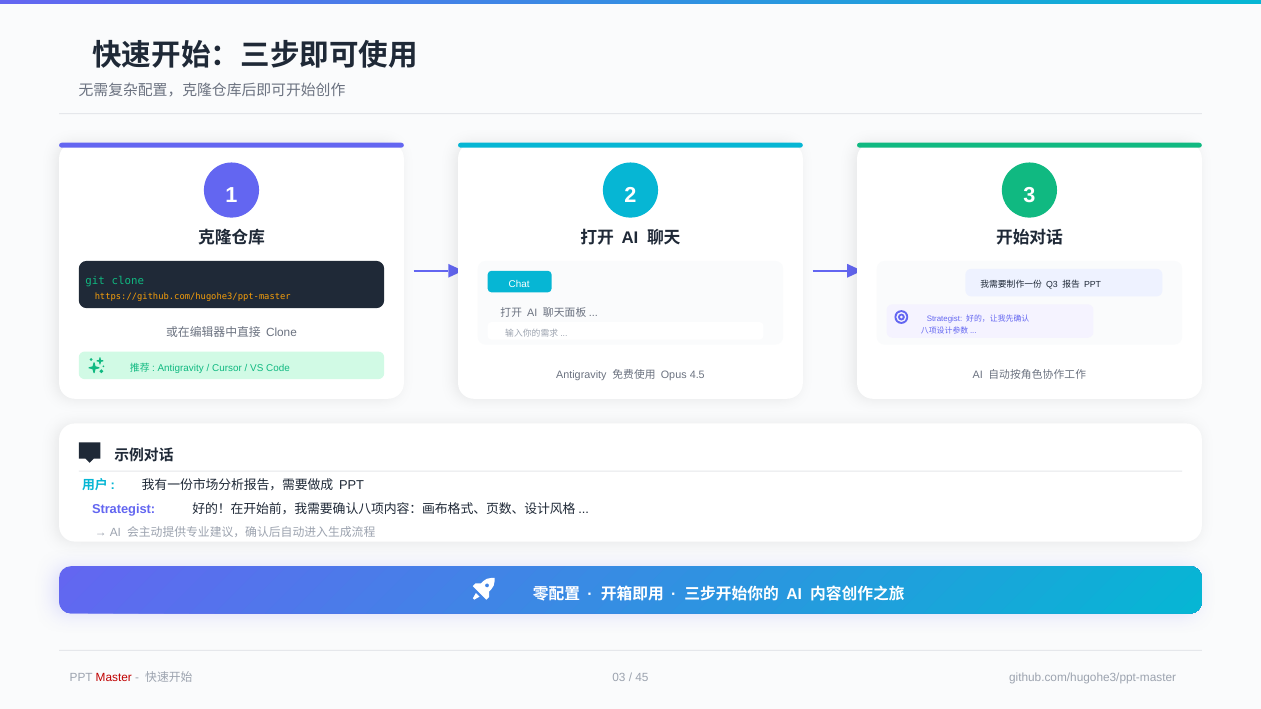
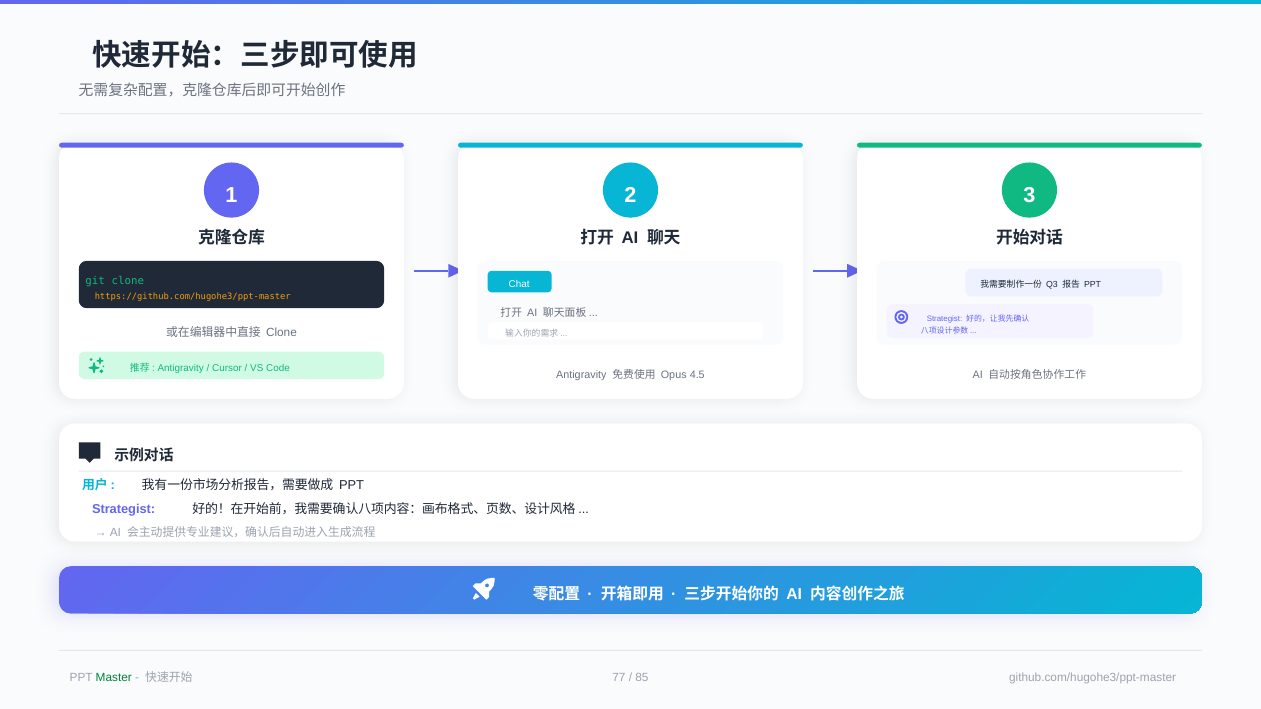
Master colour: red -> green (114, 678)
03: 03 -> 77 (619, 678)
45: 45 -> 85 (642, 678)
